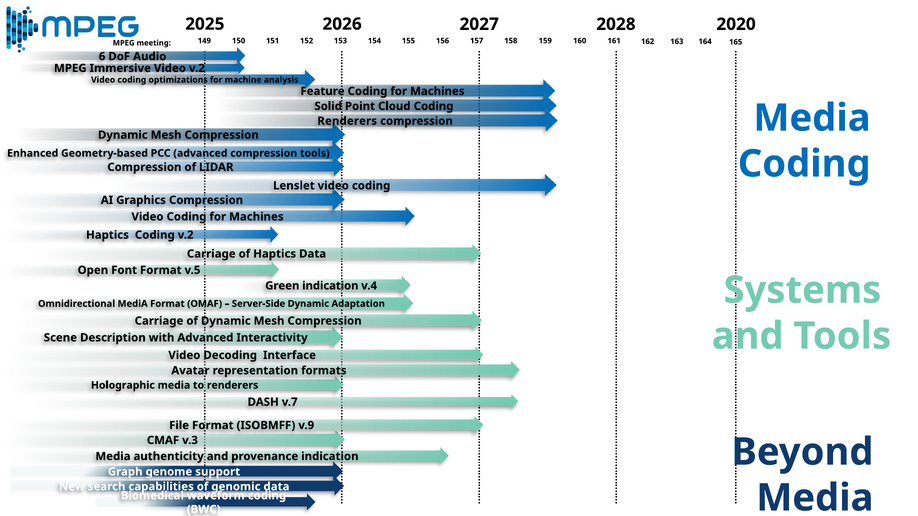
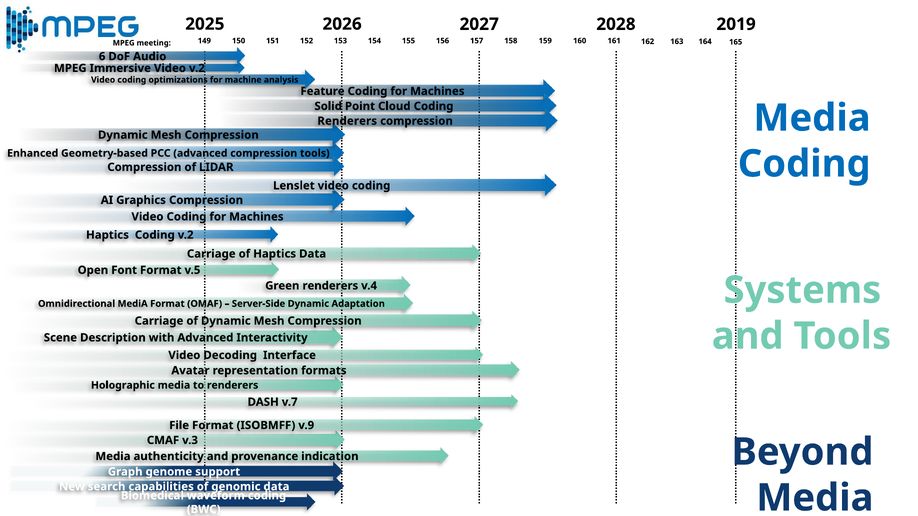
2020: 2020 -> 2019 (736, 24)
Green indication: indication -> renderers (330, 286)
